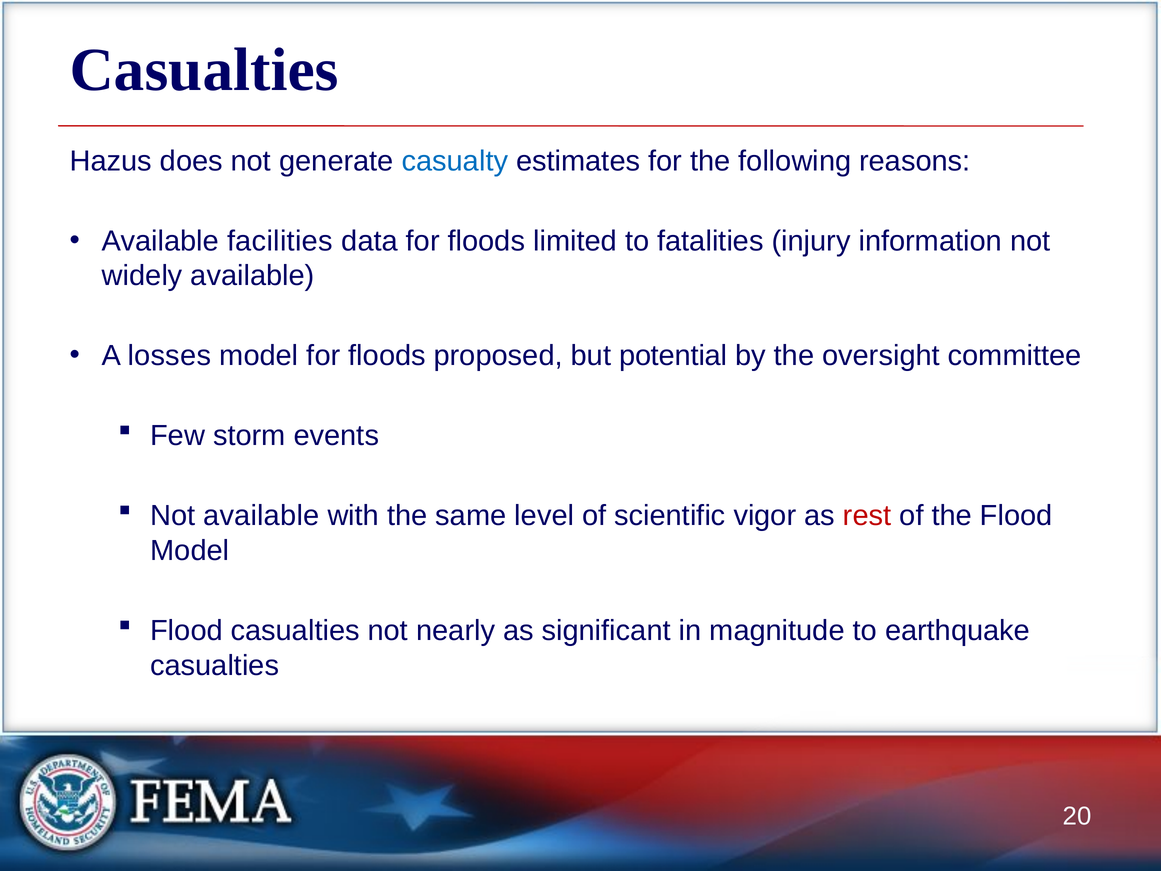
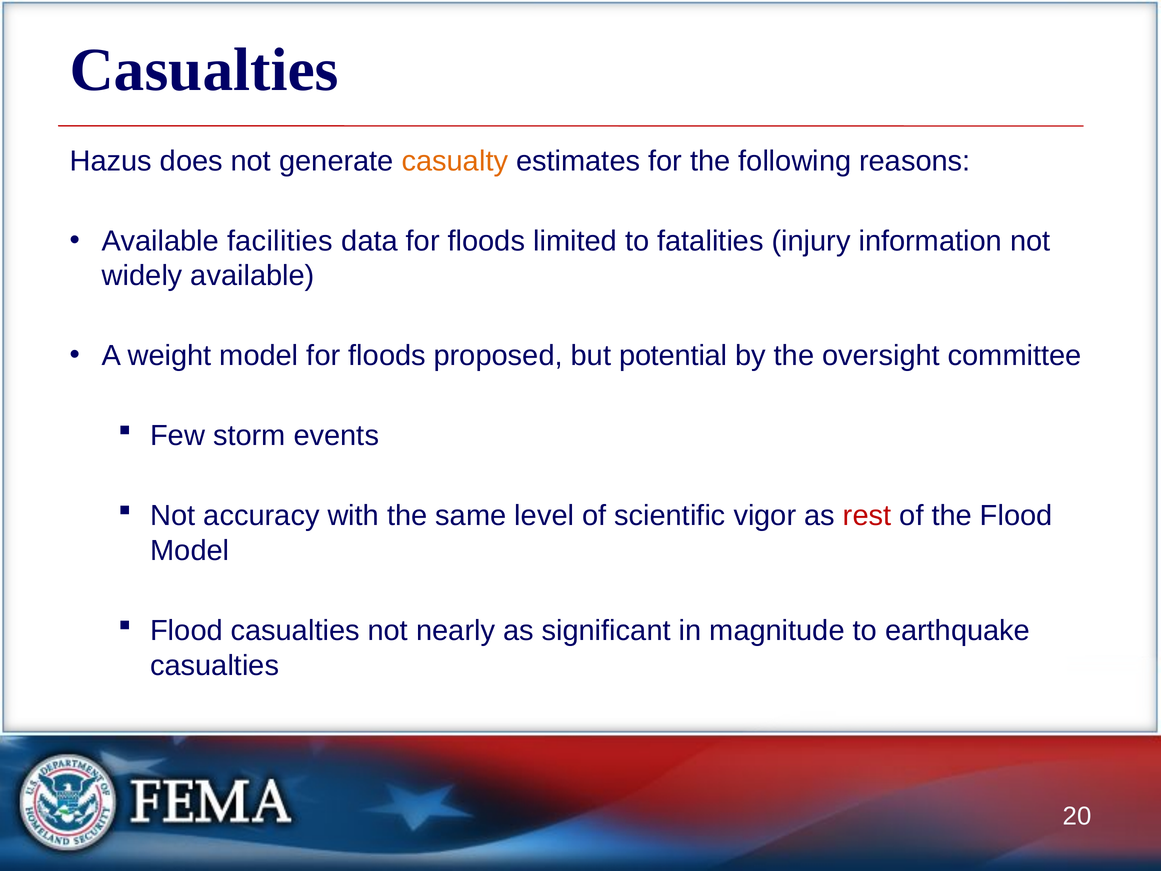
casualty colour: blue -> orange (455, 161)
losses: losses -> weight (169, 356)
Not available: available -> accuracy (261, 516)
